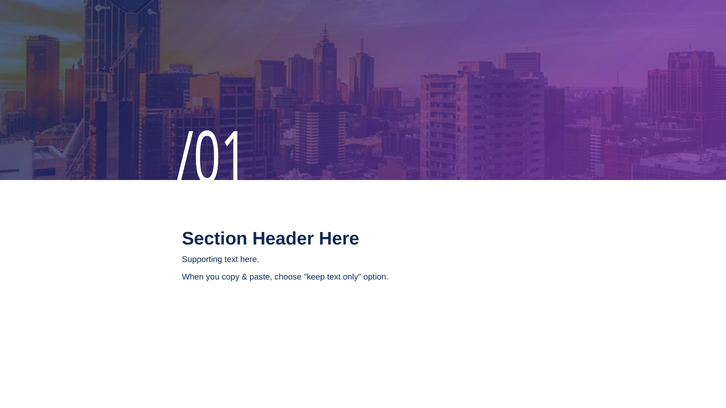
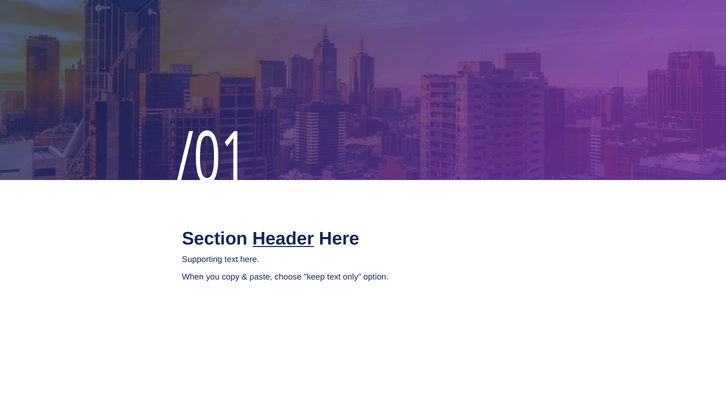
Header underline: none -> present (283, 239)
